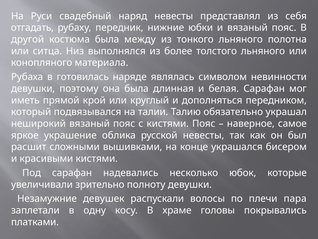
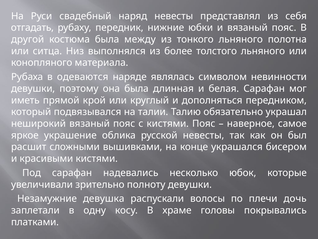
готовилась: готовилась -> одеваются (83, 77)
девушек: девушек -> девушка (104, 198)
пара: пара -> дочь (295, 198)
